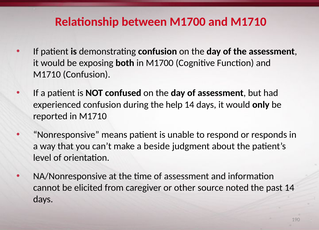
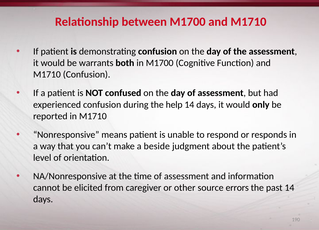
exposing: exposing -> warrants (96, 63)
noted: noted -> errors (237, 188)
